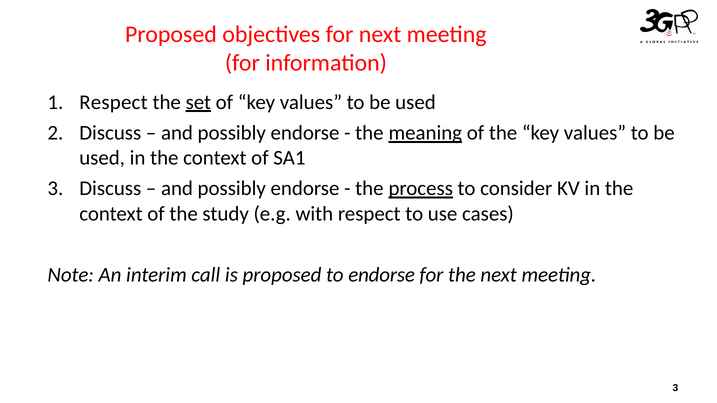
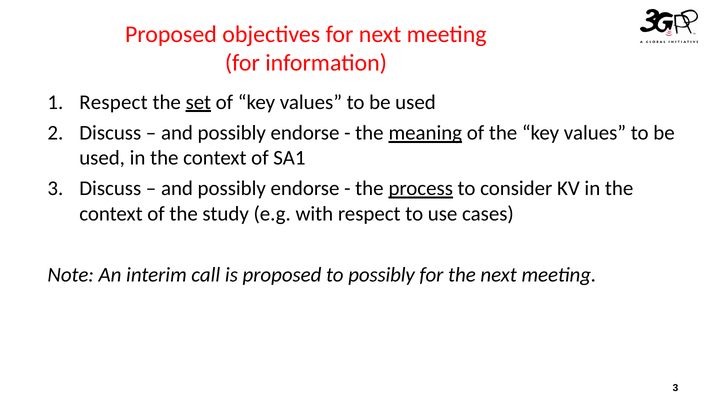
to endorse: endorse -> possibly (382, 275)
